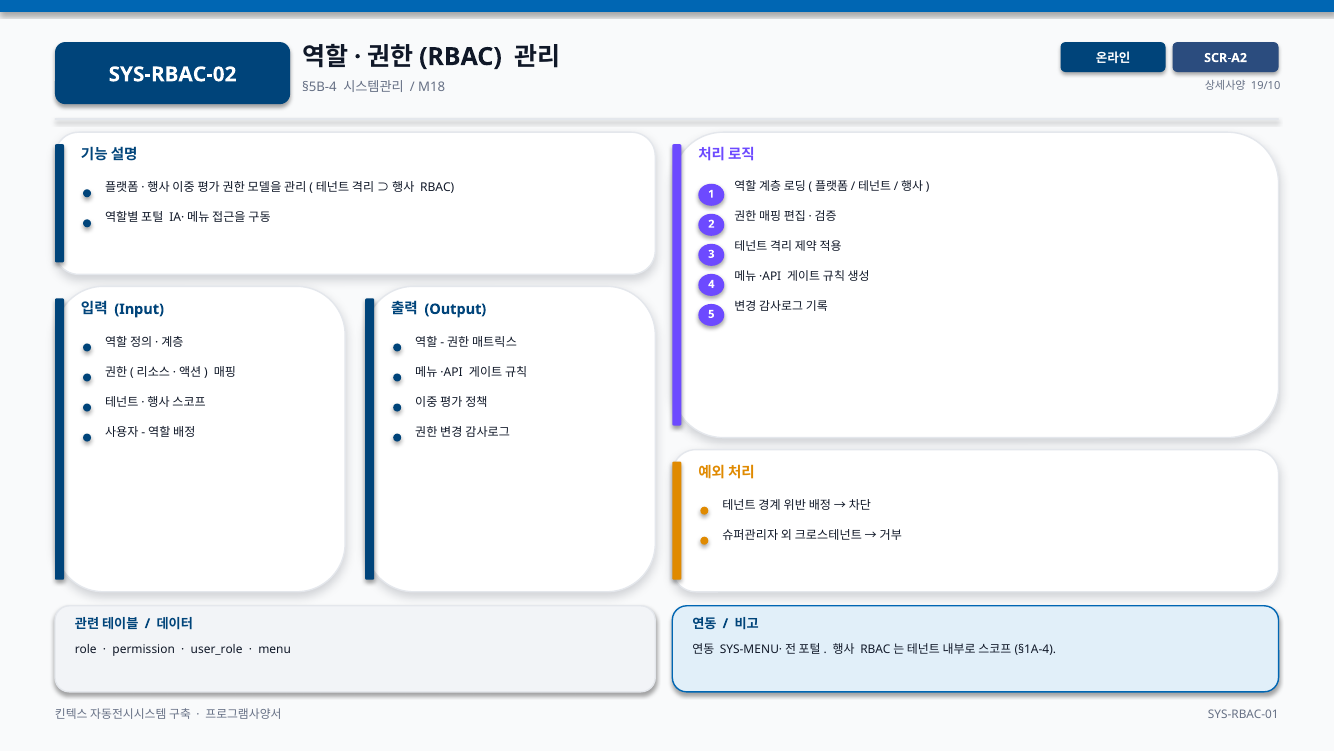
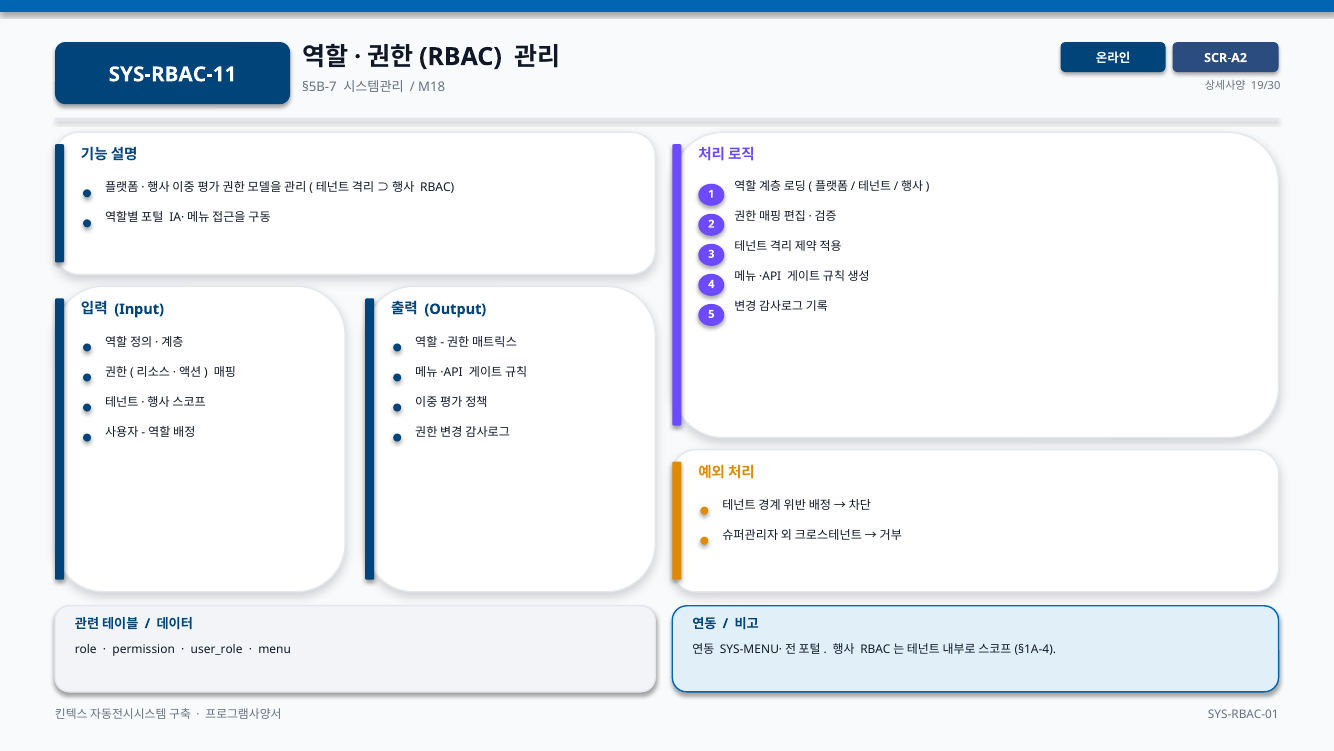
SYS-RBAC-02: SYS-RBAC-02 -> SYS-RBAC-11 (173, 74)
19/10: 19/10 -> 19/30 (1266, 85)
§5B-4: §5B-4 -> §5B-7 (319, 87)
